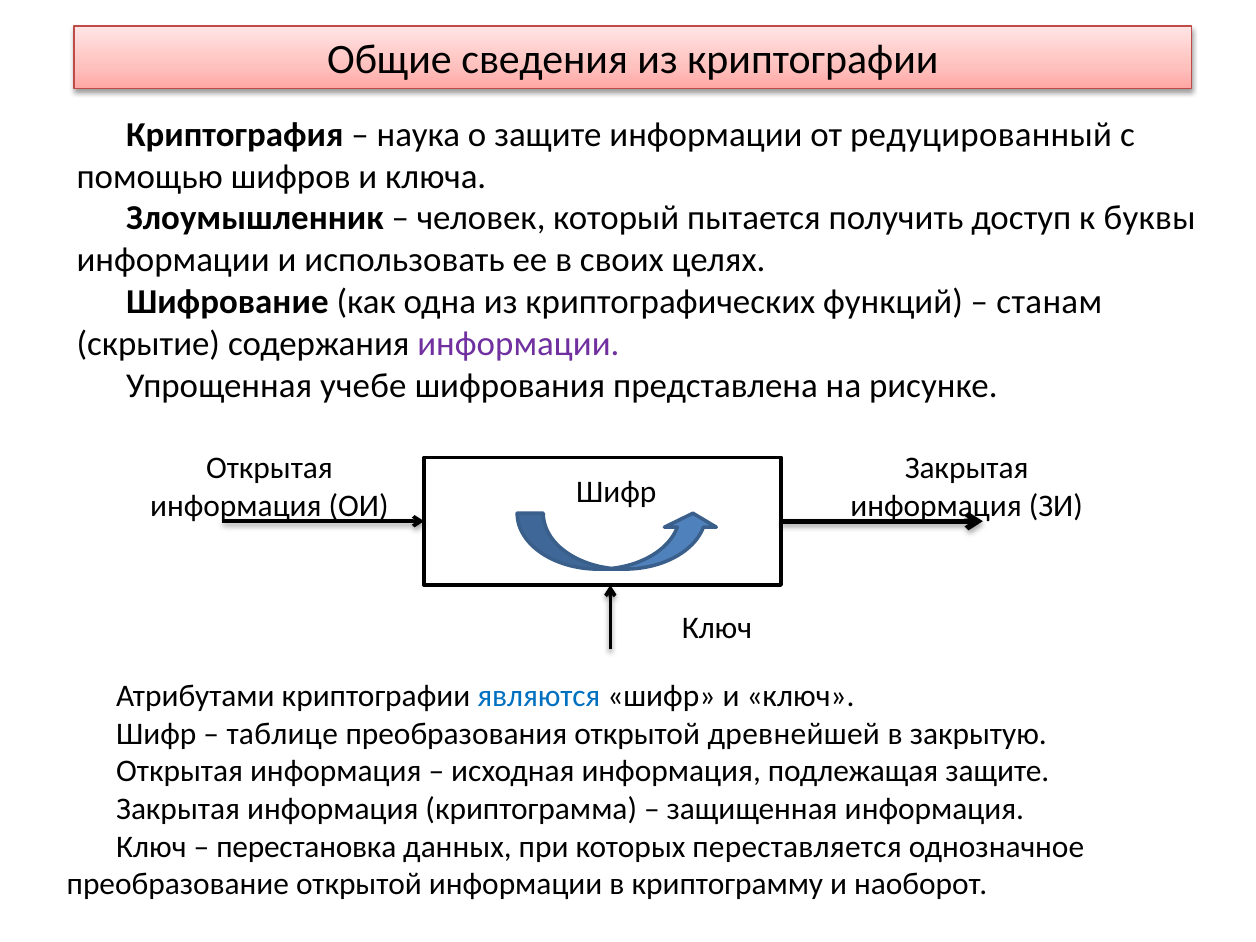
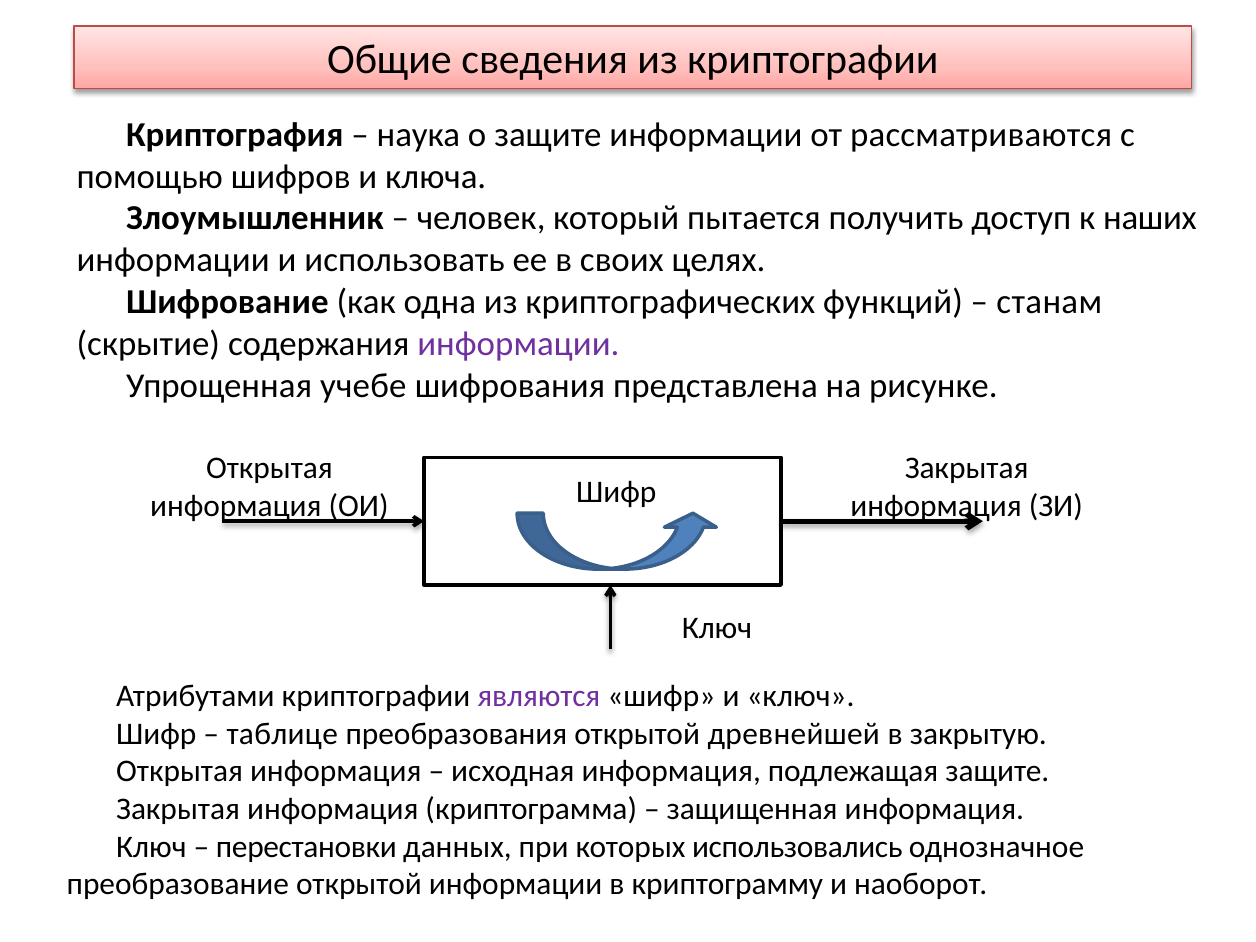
редуцированный: редуцированный -> рассматриваются (981, 135)
буквы: буквы -> наших (1150, 218)
являются colour: blue -> purple (539, 696)
перестановка: перестановка -> перестановки (306, 847)
переставляется: переставляется -> использовались (797, 847)
